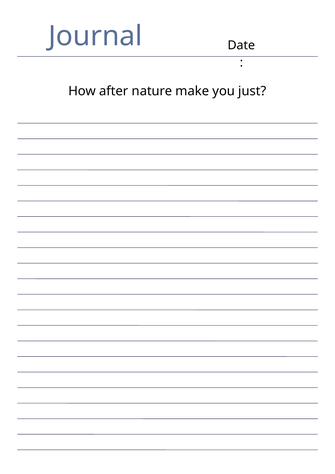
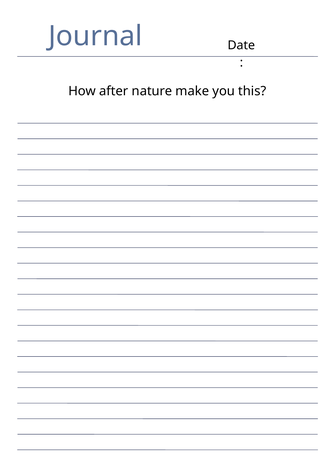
just: just -> this (252, 91)
